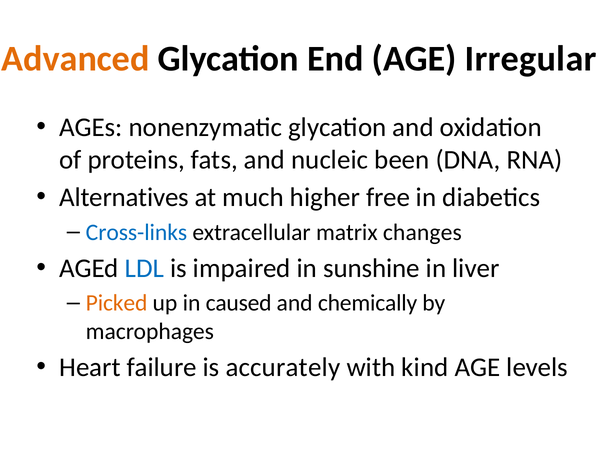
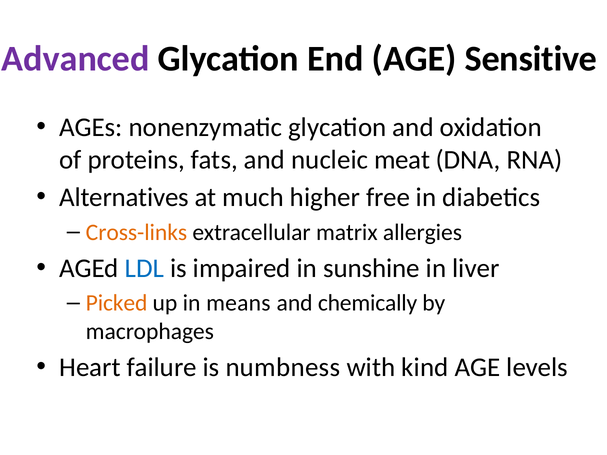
Advanced colour: orange -> purple (76, 59)
Irregular: Irregular -> Sensitive (531, 59)
been: been -> meat (402, 160)
Cross-links colour: blue -> orange (136, 232)
changes: changes -> allergies (422, 232)
caused: caused -> means (238, 303)
accurately: accurately -> numbness (283, 368)
